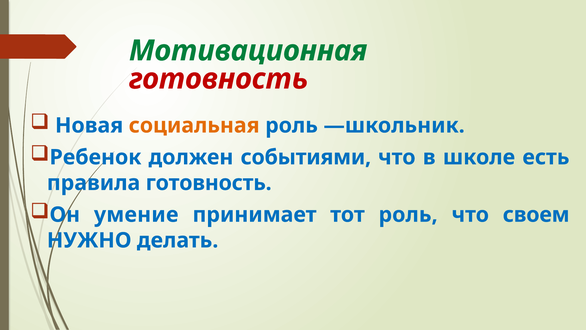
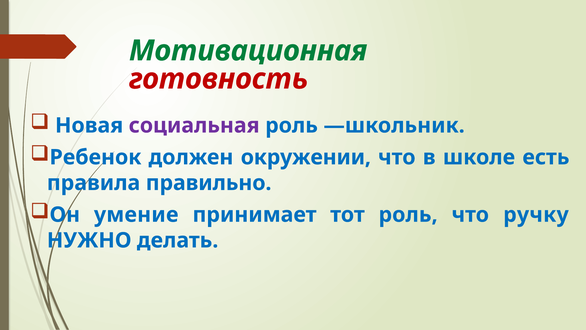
социальная colour: orange -> purple (194, 125)
событиями: событиями -> окружении (306, 157)
правила готовность: готовность -> правильно (209, 183)
своем: своем -> ручку (536, 214)
